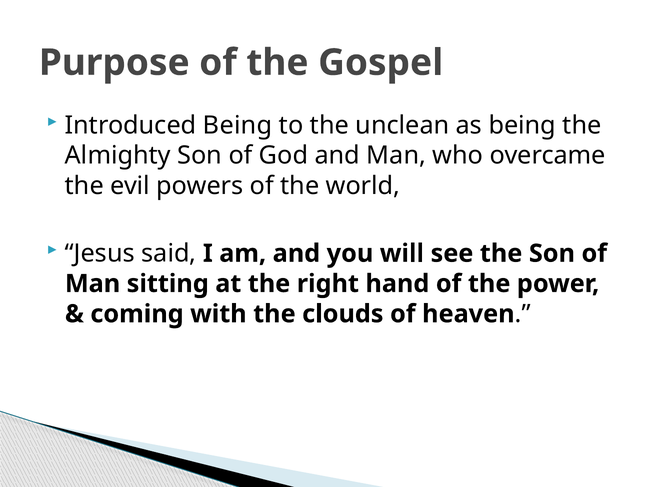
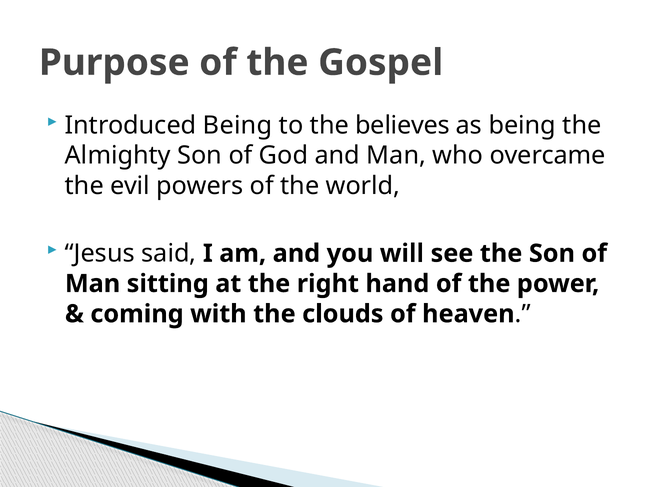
unclean: unclean -> believes (402, 125)
